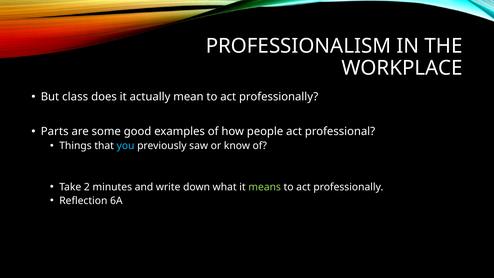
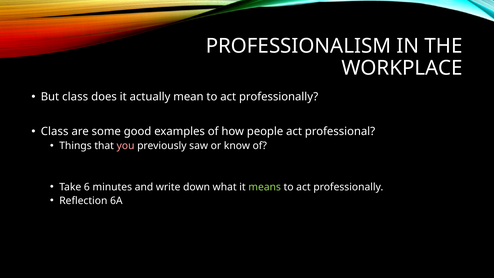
Parts: Parts -> Class (55, 132)
you colour: light blue -> pink (126, 146)
2: 2 -> 6 (87, 187)
